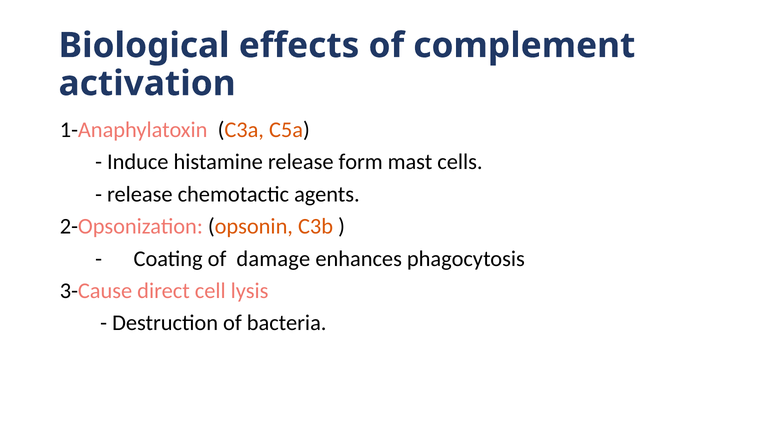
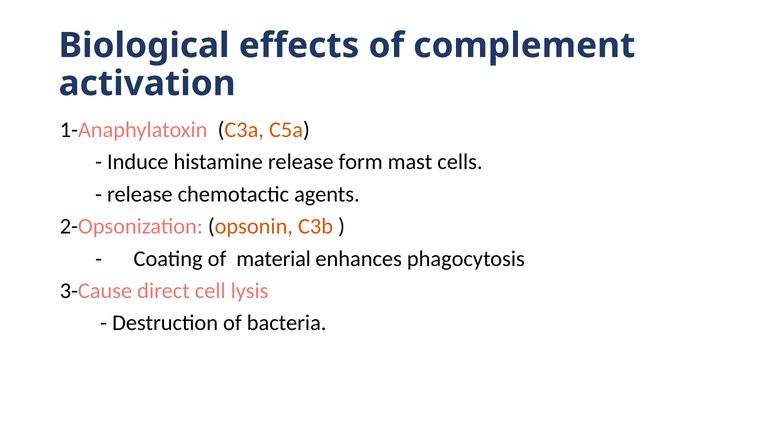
damage: damage -> material (274, 259)
